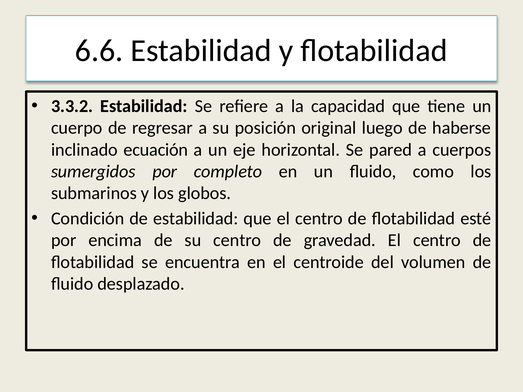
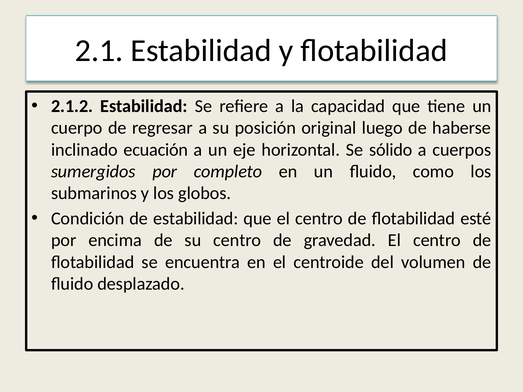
6.6: 6.6 -> 2.1 (99, 51)
3.3.2: 3.3.2 -> 2.1.2 (72, 106)
pared: pared -> sólido (391, 150)
